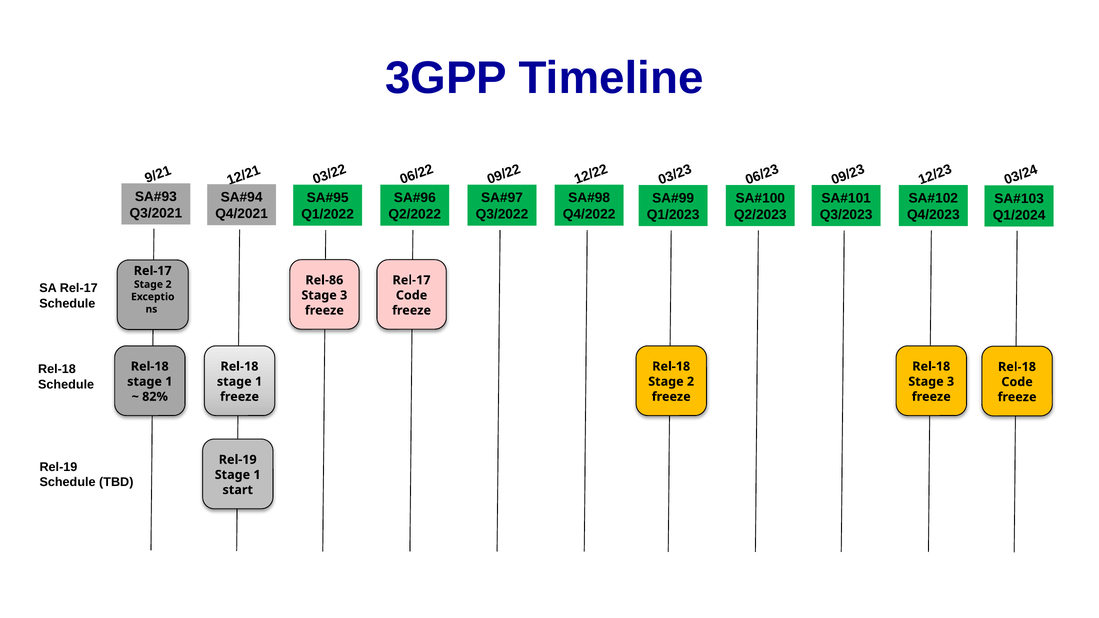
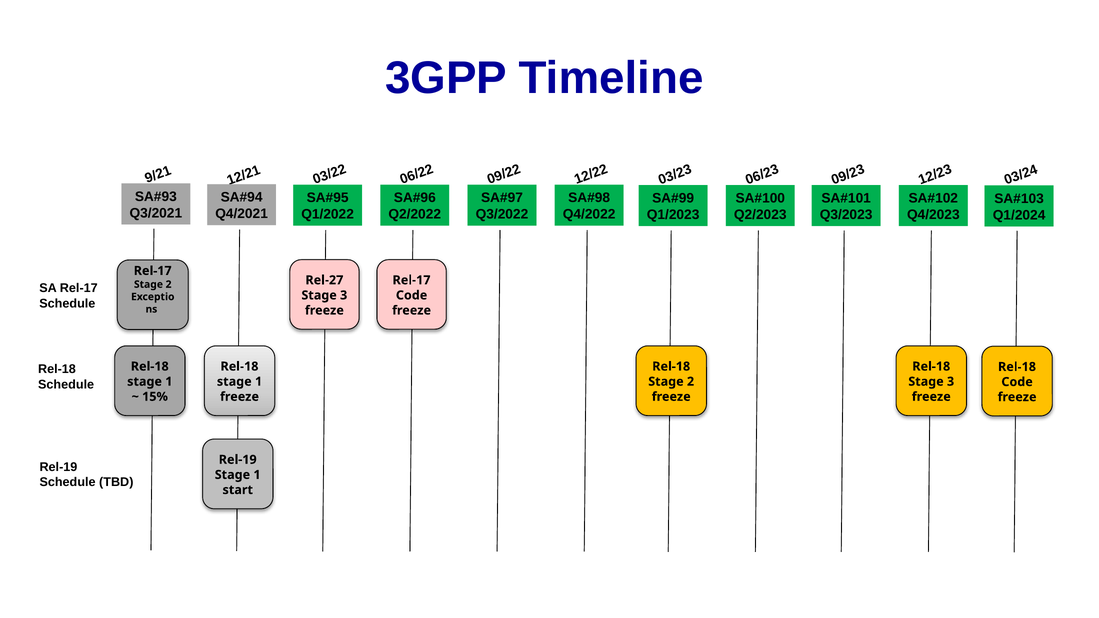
Rel-86: Rel-86 -> Rel-27 (324, 280)
82%: 82% -> 15% (155, 397)
